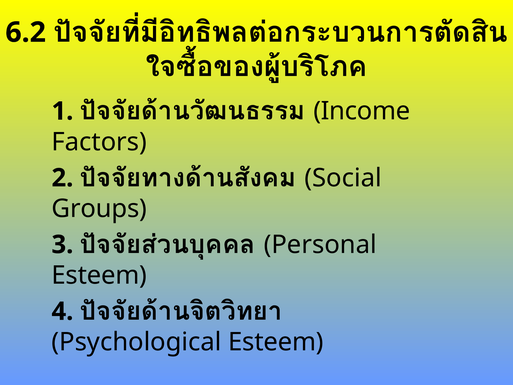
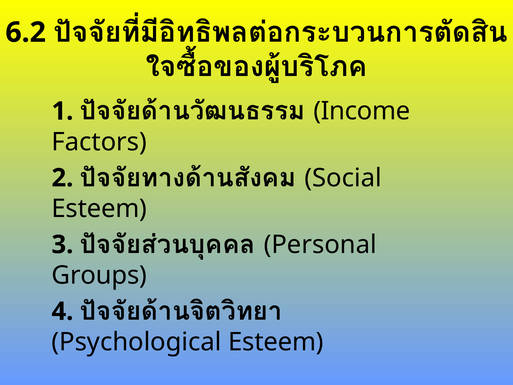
Groups: Groups -> Esteem (99, 209)
Esteem: Esteem -> Groups (99, 275)
